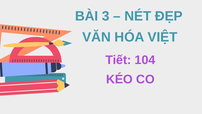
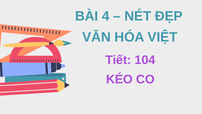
3: 3 -> 4 (106, 16)
